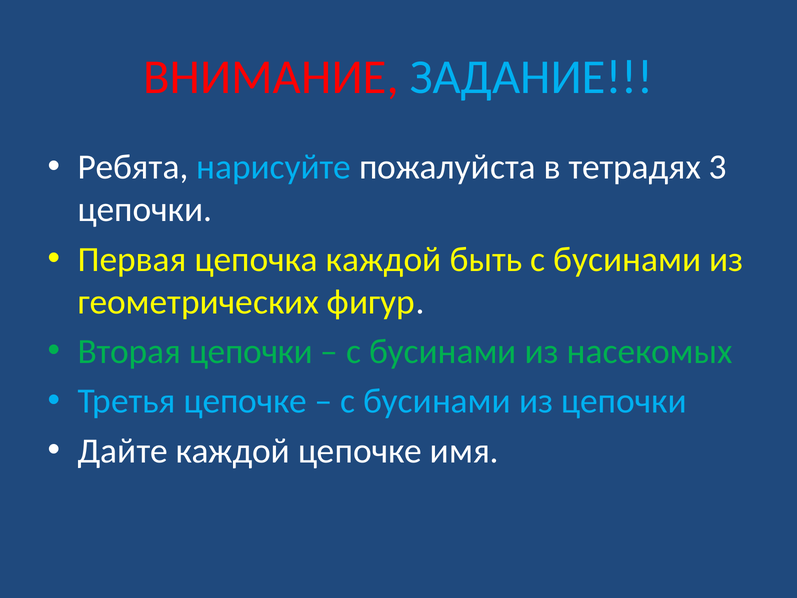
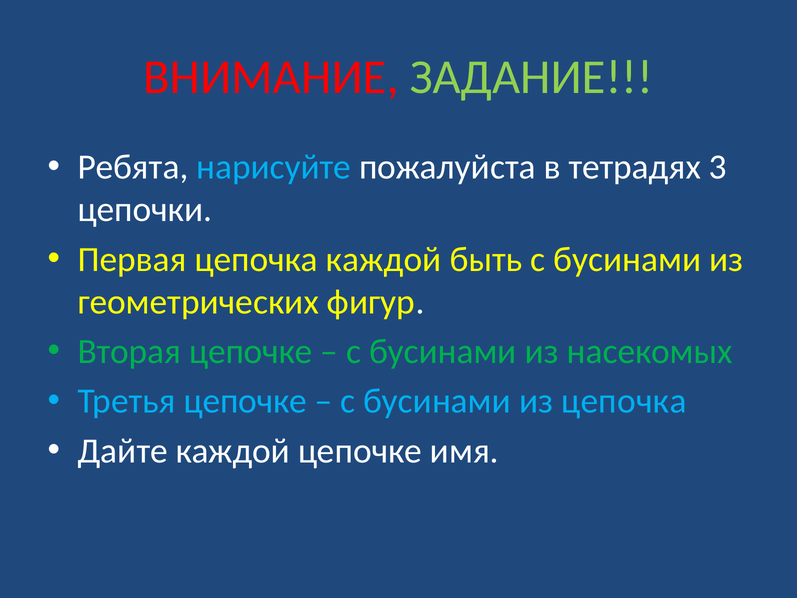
ЗАДАНИЕ colour: light blue -> light green (531, 77)
Вторая цепочки: цепочки -> цепочке (251, 351)
из цепочки: цепочки -> цепочка (624, 401)
